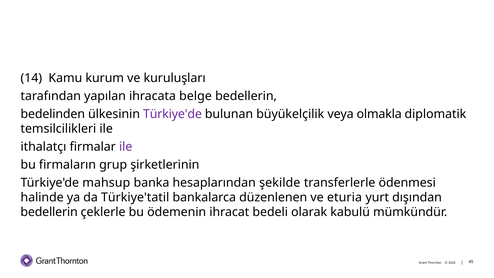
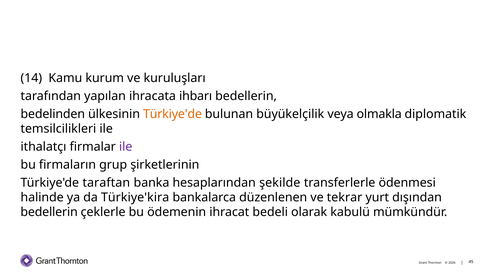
belge: belge -> ihbarı (196, 96)
Türkiye'de colour: purple -> orange (172, 114)
mahsup: mahsup -> taraftan (106, 183)
Türkiye'tatil: Türkiye'tatil -> Türkiye'kira (135, 197)
eturia: eturia -> tekrar (345, 197)
